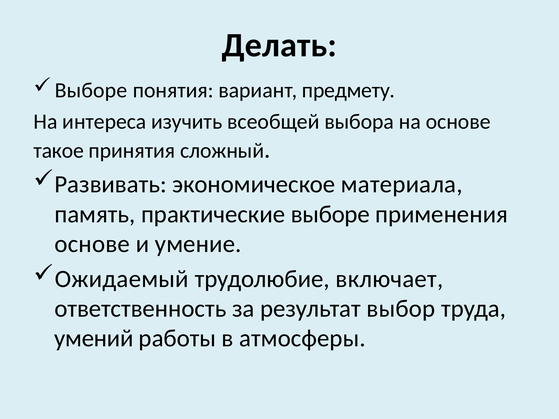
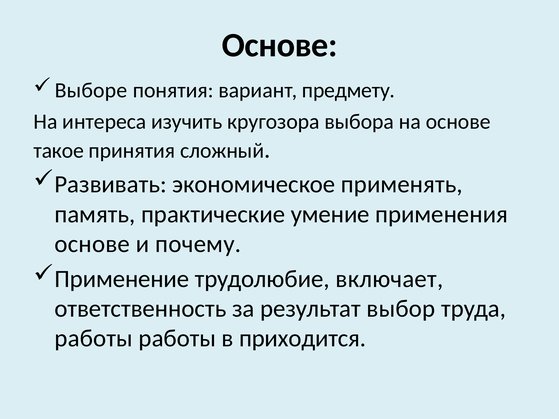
Делать: Делать -> Основе (280, 45)
всеобщей: всеобщей -> кругозора (273, 122)
материала: материала -> применять (402, 185)
практические выборе: выборе -> умение (330, 214)
умение: умение -> почему (198, 244)
Ожидаемый: Ожидаемый -> Применение (122, 279)
умений: умений -> работы (94, 339)
атмосферы: атмосферы -> приходится (302, 339)
